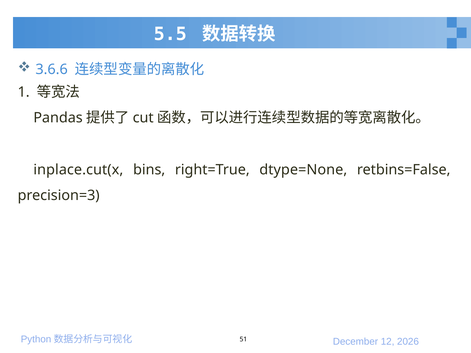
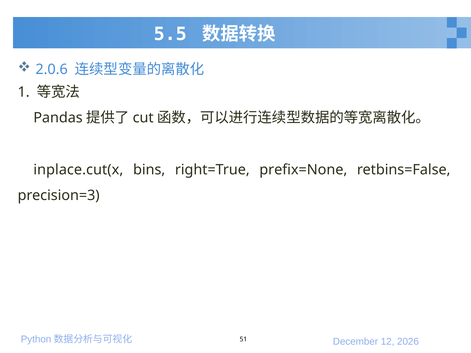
3.6.6: 3.6.6 -> 2.0.6 (52, 69)
dtype=None: dtype=None -> prefix=None (303, 170)
